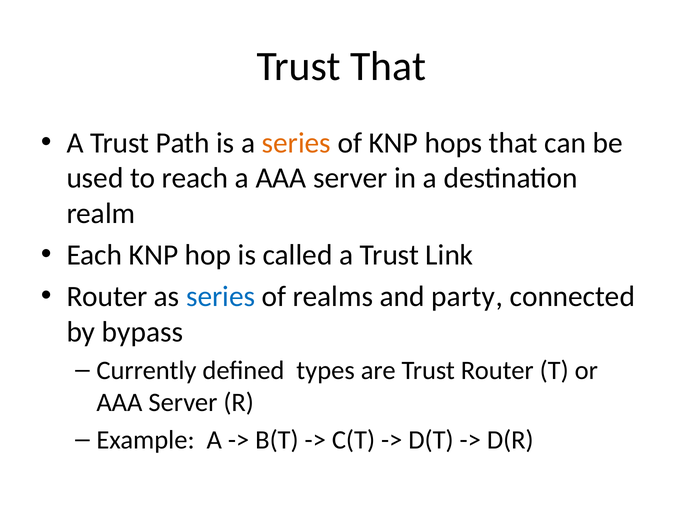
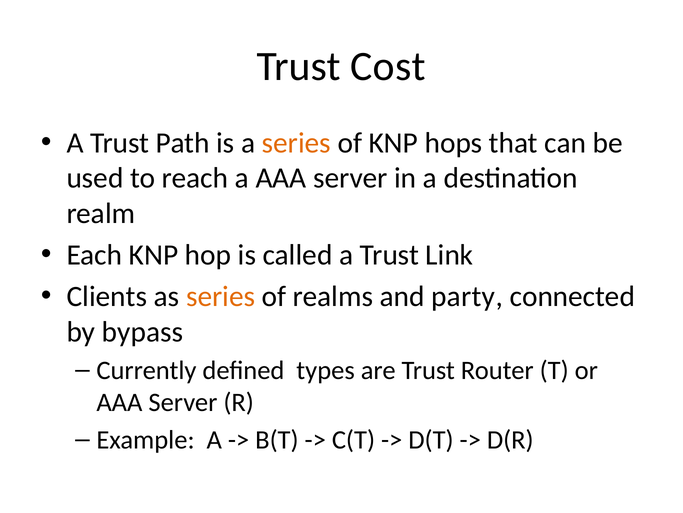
Trust That: That -> Cost (388, 66)
Router: Router -> Clients (107, 296)
series colour: blue -> orange (221, 296)
